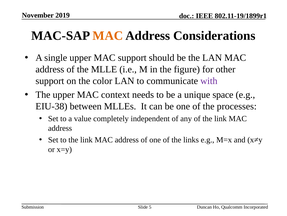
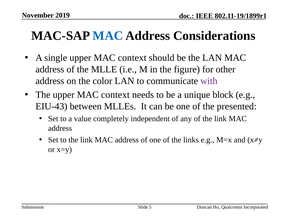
MAC colour: orange -> blue (108, 36)
single upper MAC support: support -> context (132, 58)
support: support -> address (50, 81)
space: space -> block (223, 94)
EIU-38: EIU-38 -> EIU-43 (51, 106)
processes: processes -> presented (237, 106)
